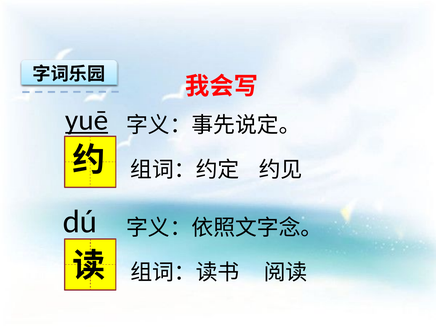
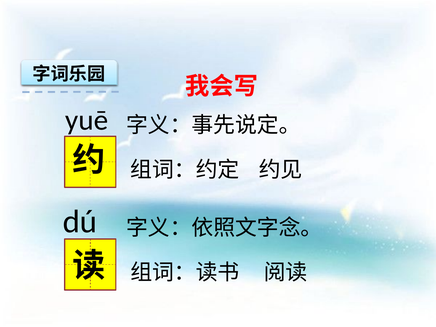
yuē underline: present -> none (87, 120)
